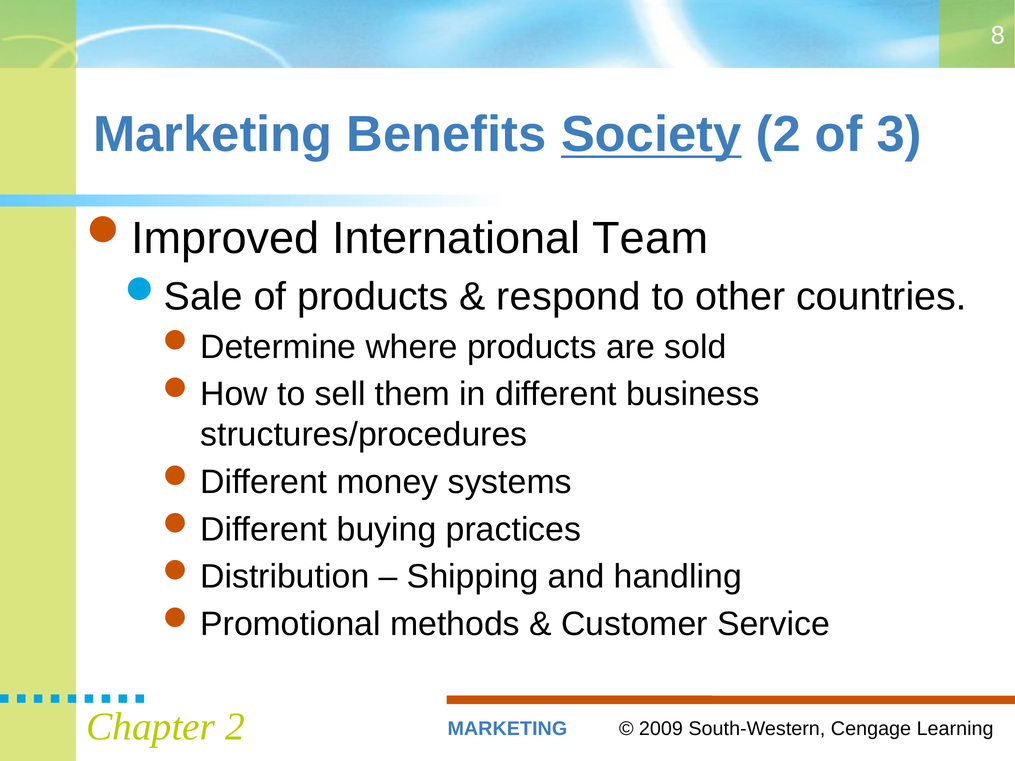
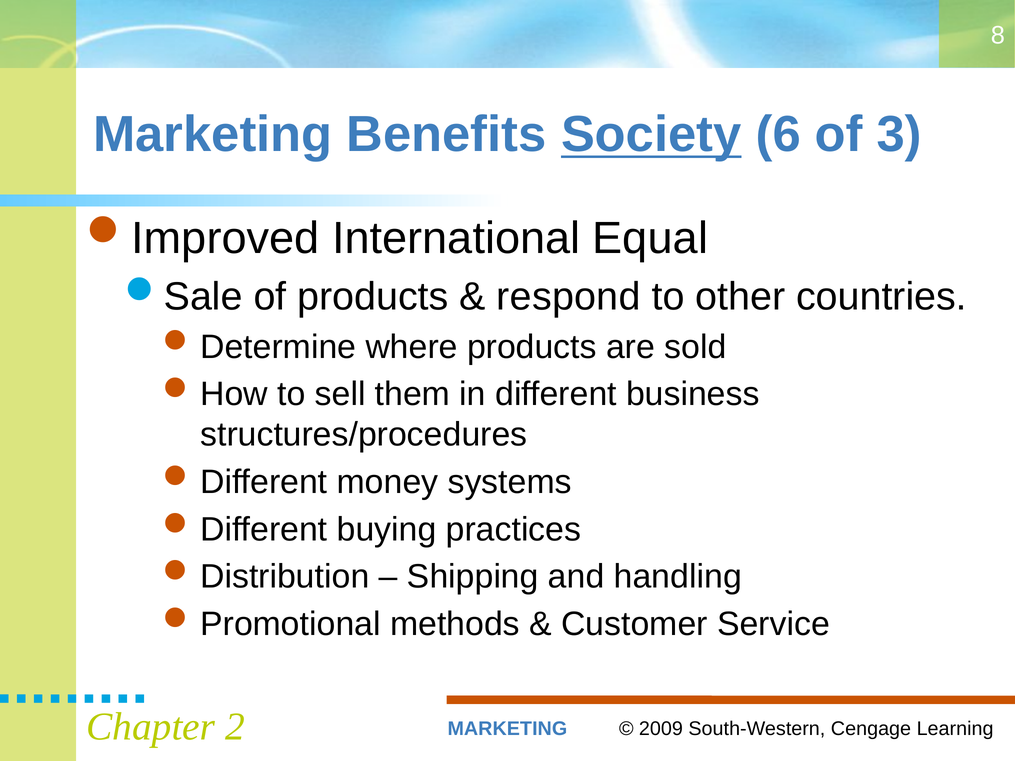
Society 2: 2 -> 6 (778, 135)
Team: Team -> Equal (650, 238)
